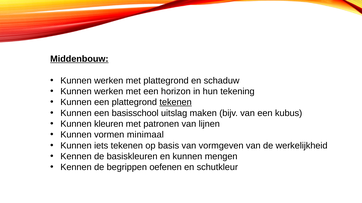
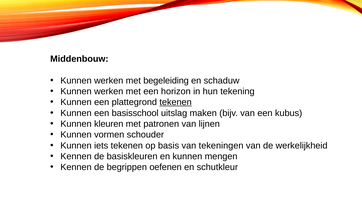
Middenbouw underline: present -> none (79, 59)
met plattegrond: plattegrond -> begeleiding (166, 81)
minimaal: minimaal -> schouder (145, 135)
vormgeven: vormgeven -> tekeningen (221, 146)
